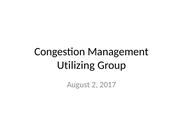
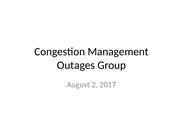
Utilizing: Utilizing -> Outages (76, 65)
